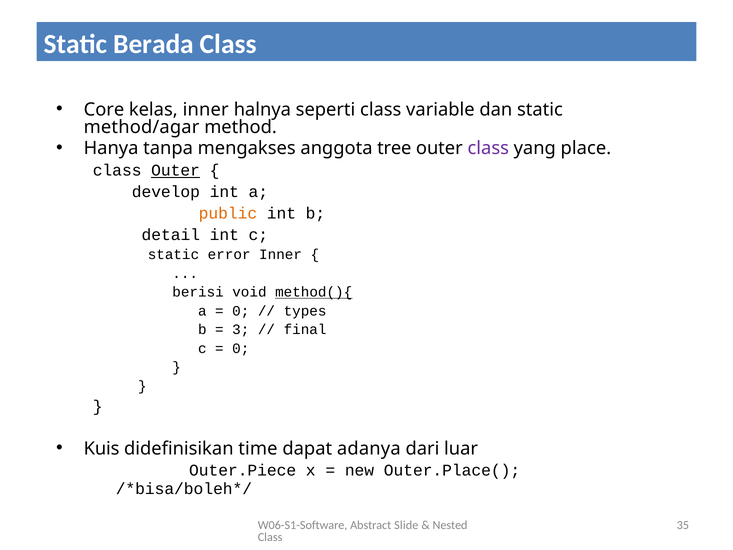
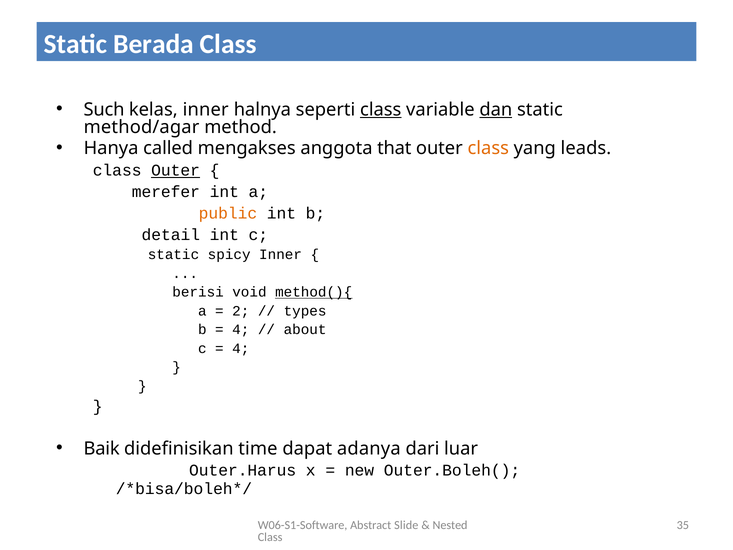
Core: Core -> Such (104, 109)
class underline: none -> present (381, 109)
dan underline: none -> present (496, 109)
tanpa: tanpa -> called (168, 148)
tree: tree -> that (394, 148)
class colour: purple -> orange (488, 148)
place: place -> leads (586, 148)
develop: develop -> merefer (166, 192)
error: error -> spicy (229, 255)
0: 0 -> 2 (241, 311)
3: 3 -> 4 (241, 330)
final: final -> about (305, 330)
0: 0 -> 4 (241, 348)
Kuis: Kuis -> Baik (102, 448)
Outer.Piece: Outer.Piece -> Outer.Harus (243, 470)
Outer.Place(: Outer.Place( -> Outer.Boleh( (452, 470)
